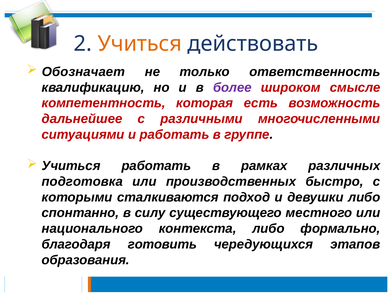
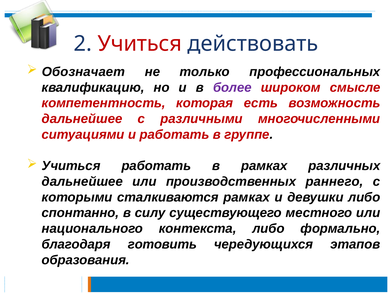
Учиться colour: orange -> red (140, 44)
ответственность: ответственность -> профессиональных (315, 72)
подготовка: подготовка -> дальнейшее (82, 182)
быстро: быстро -> раннего (334, 182)
сталкиваются подход: подход -> рамках (247, 197)
